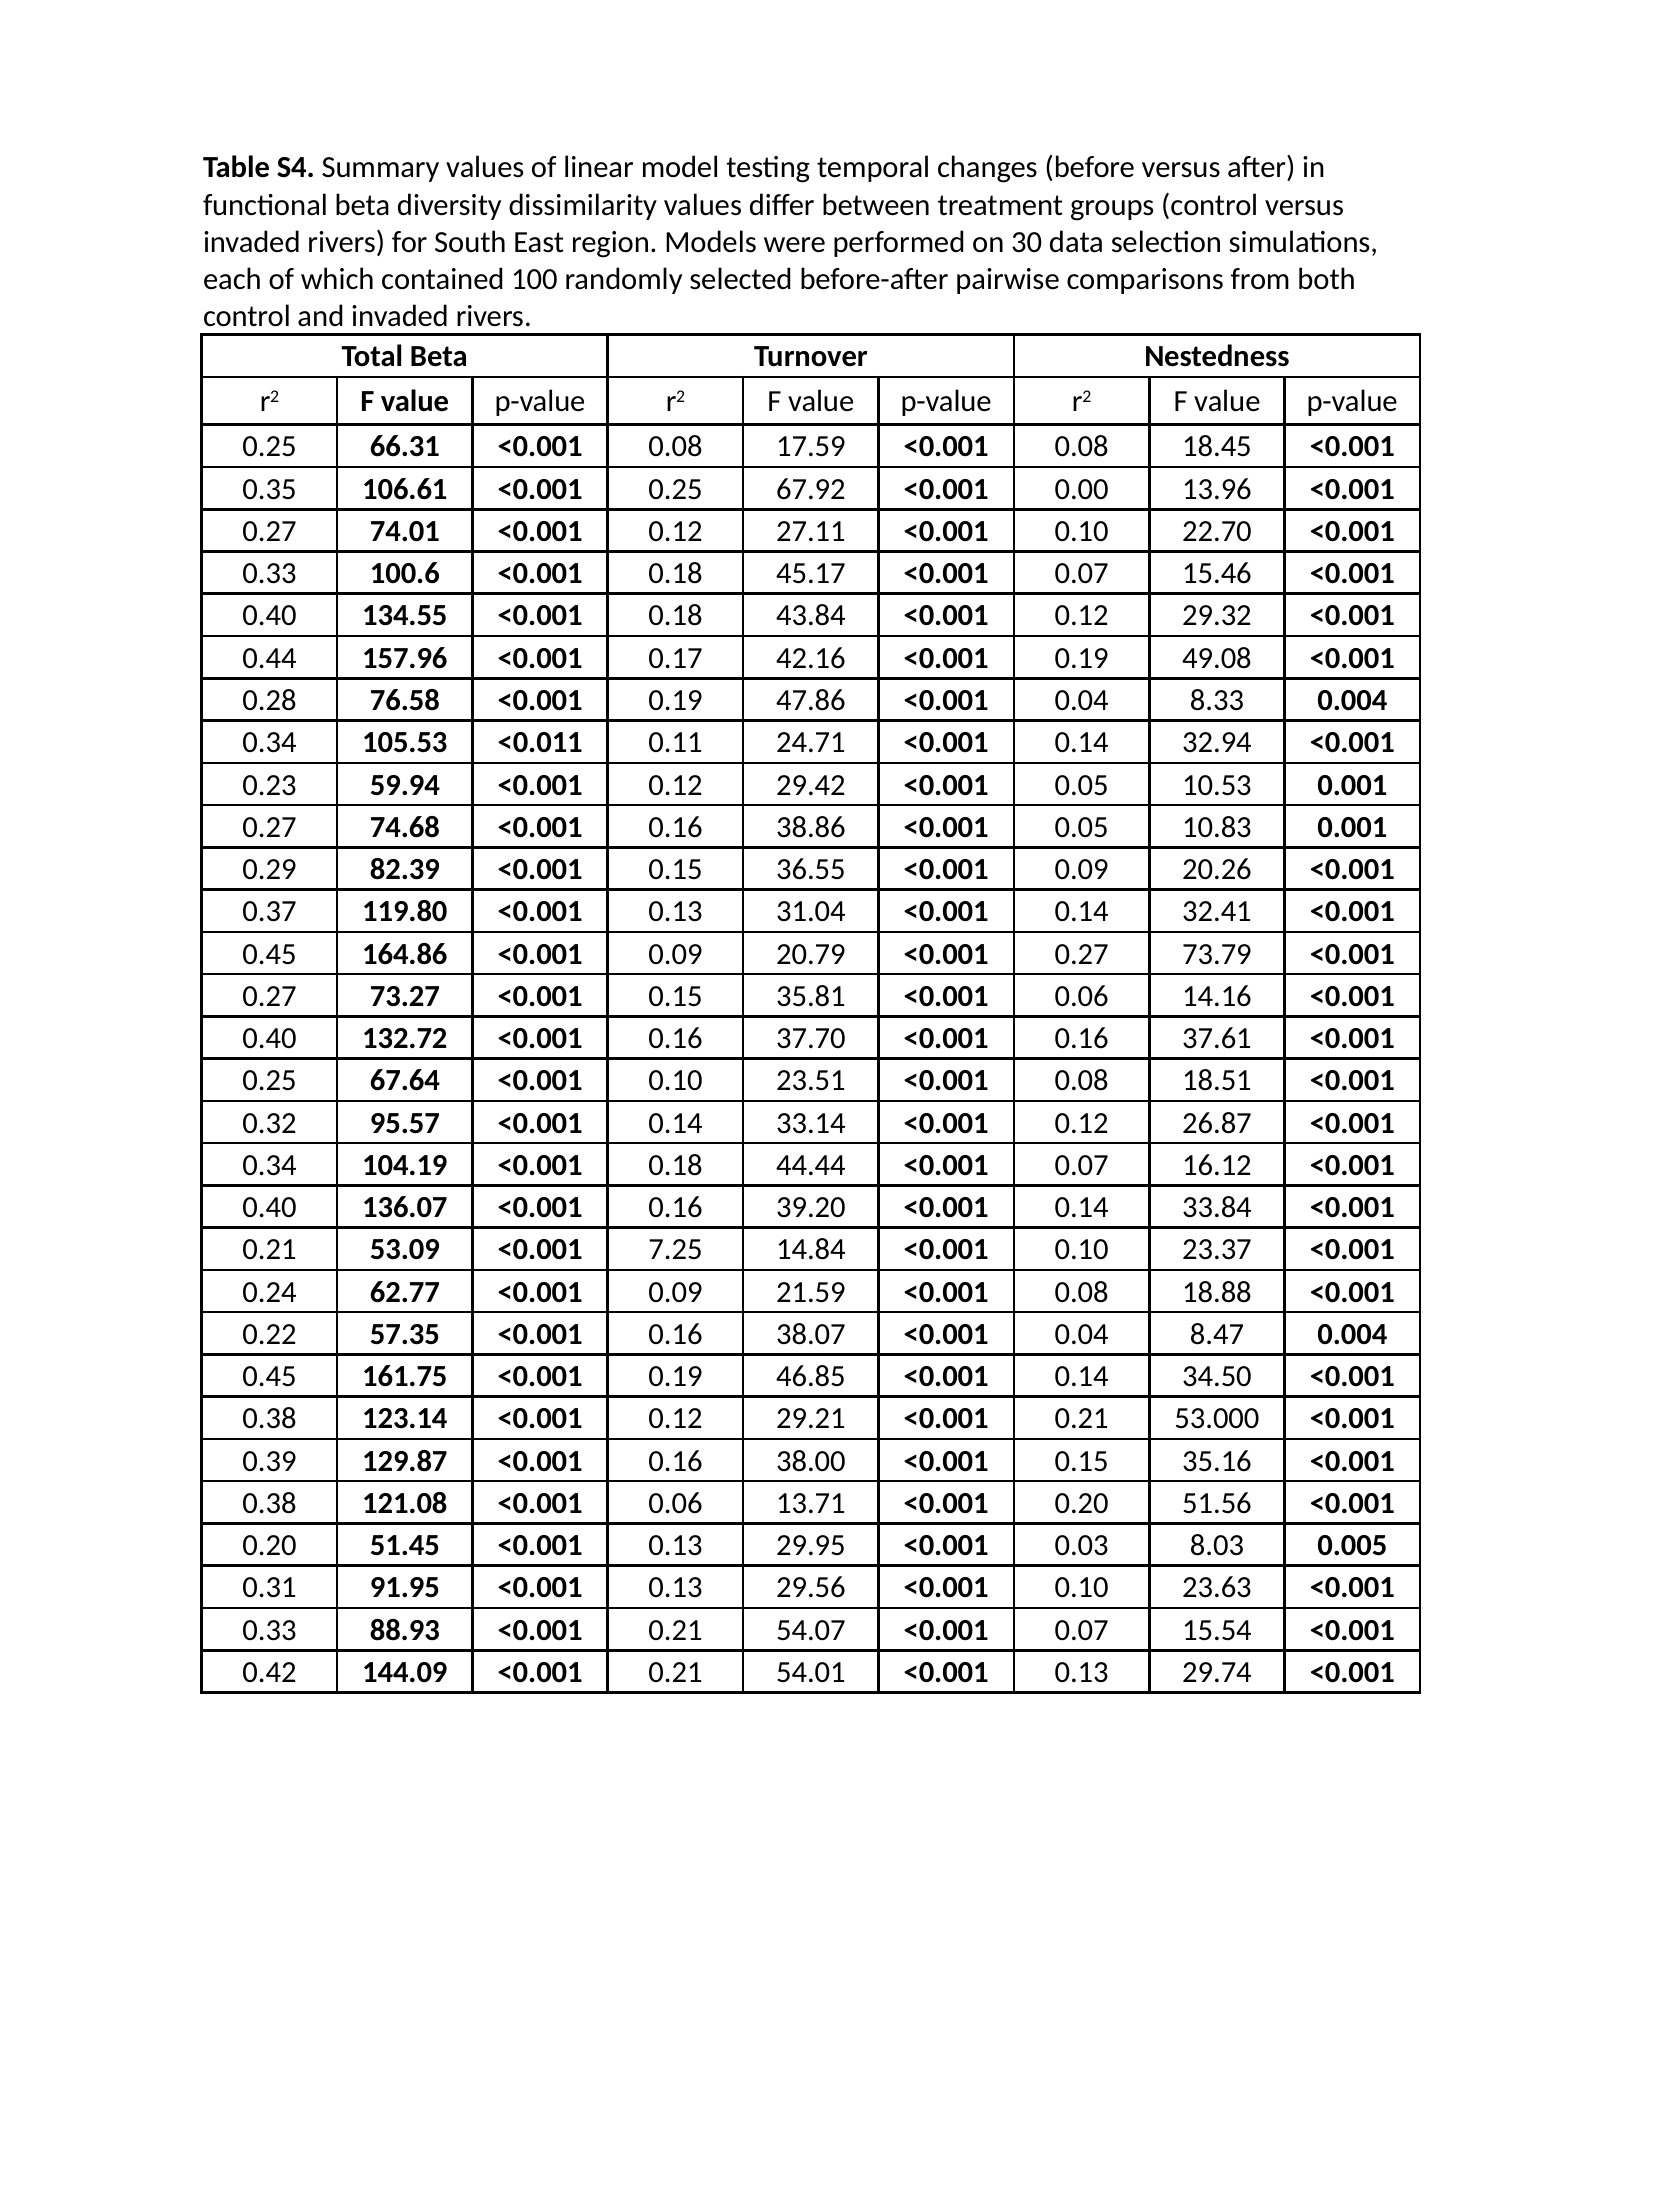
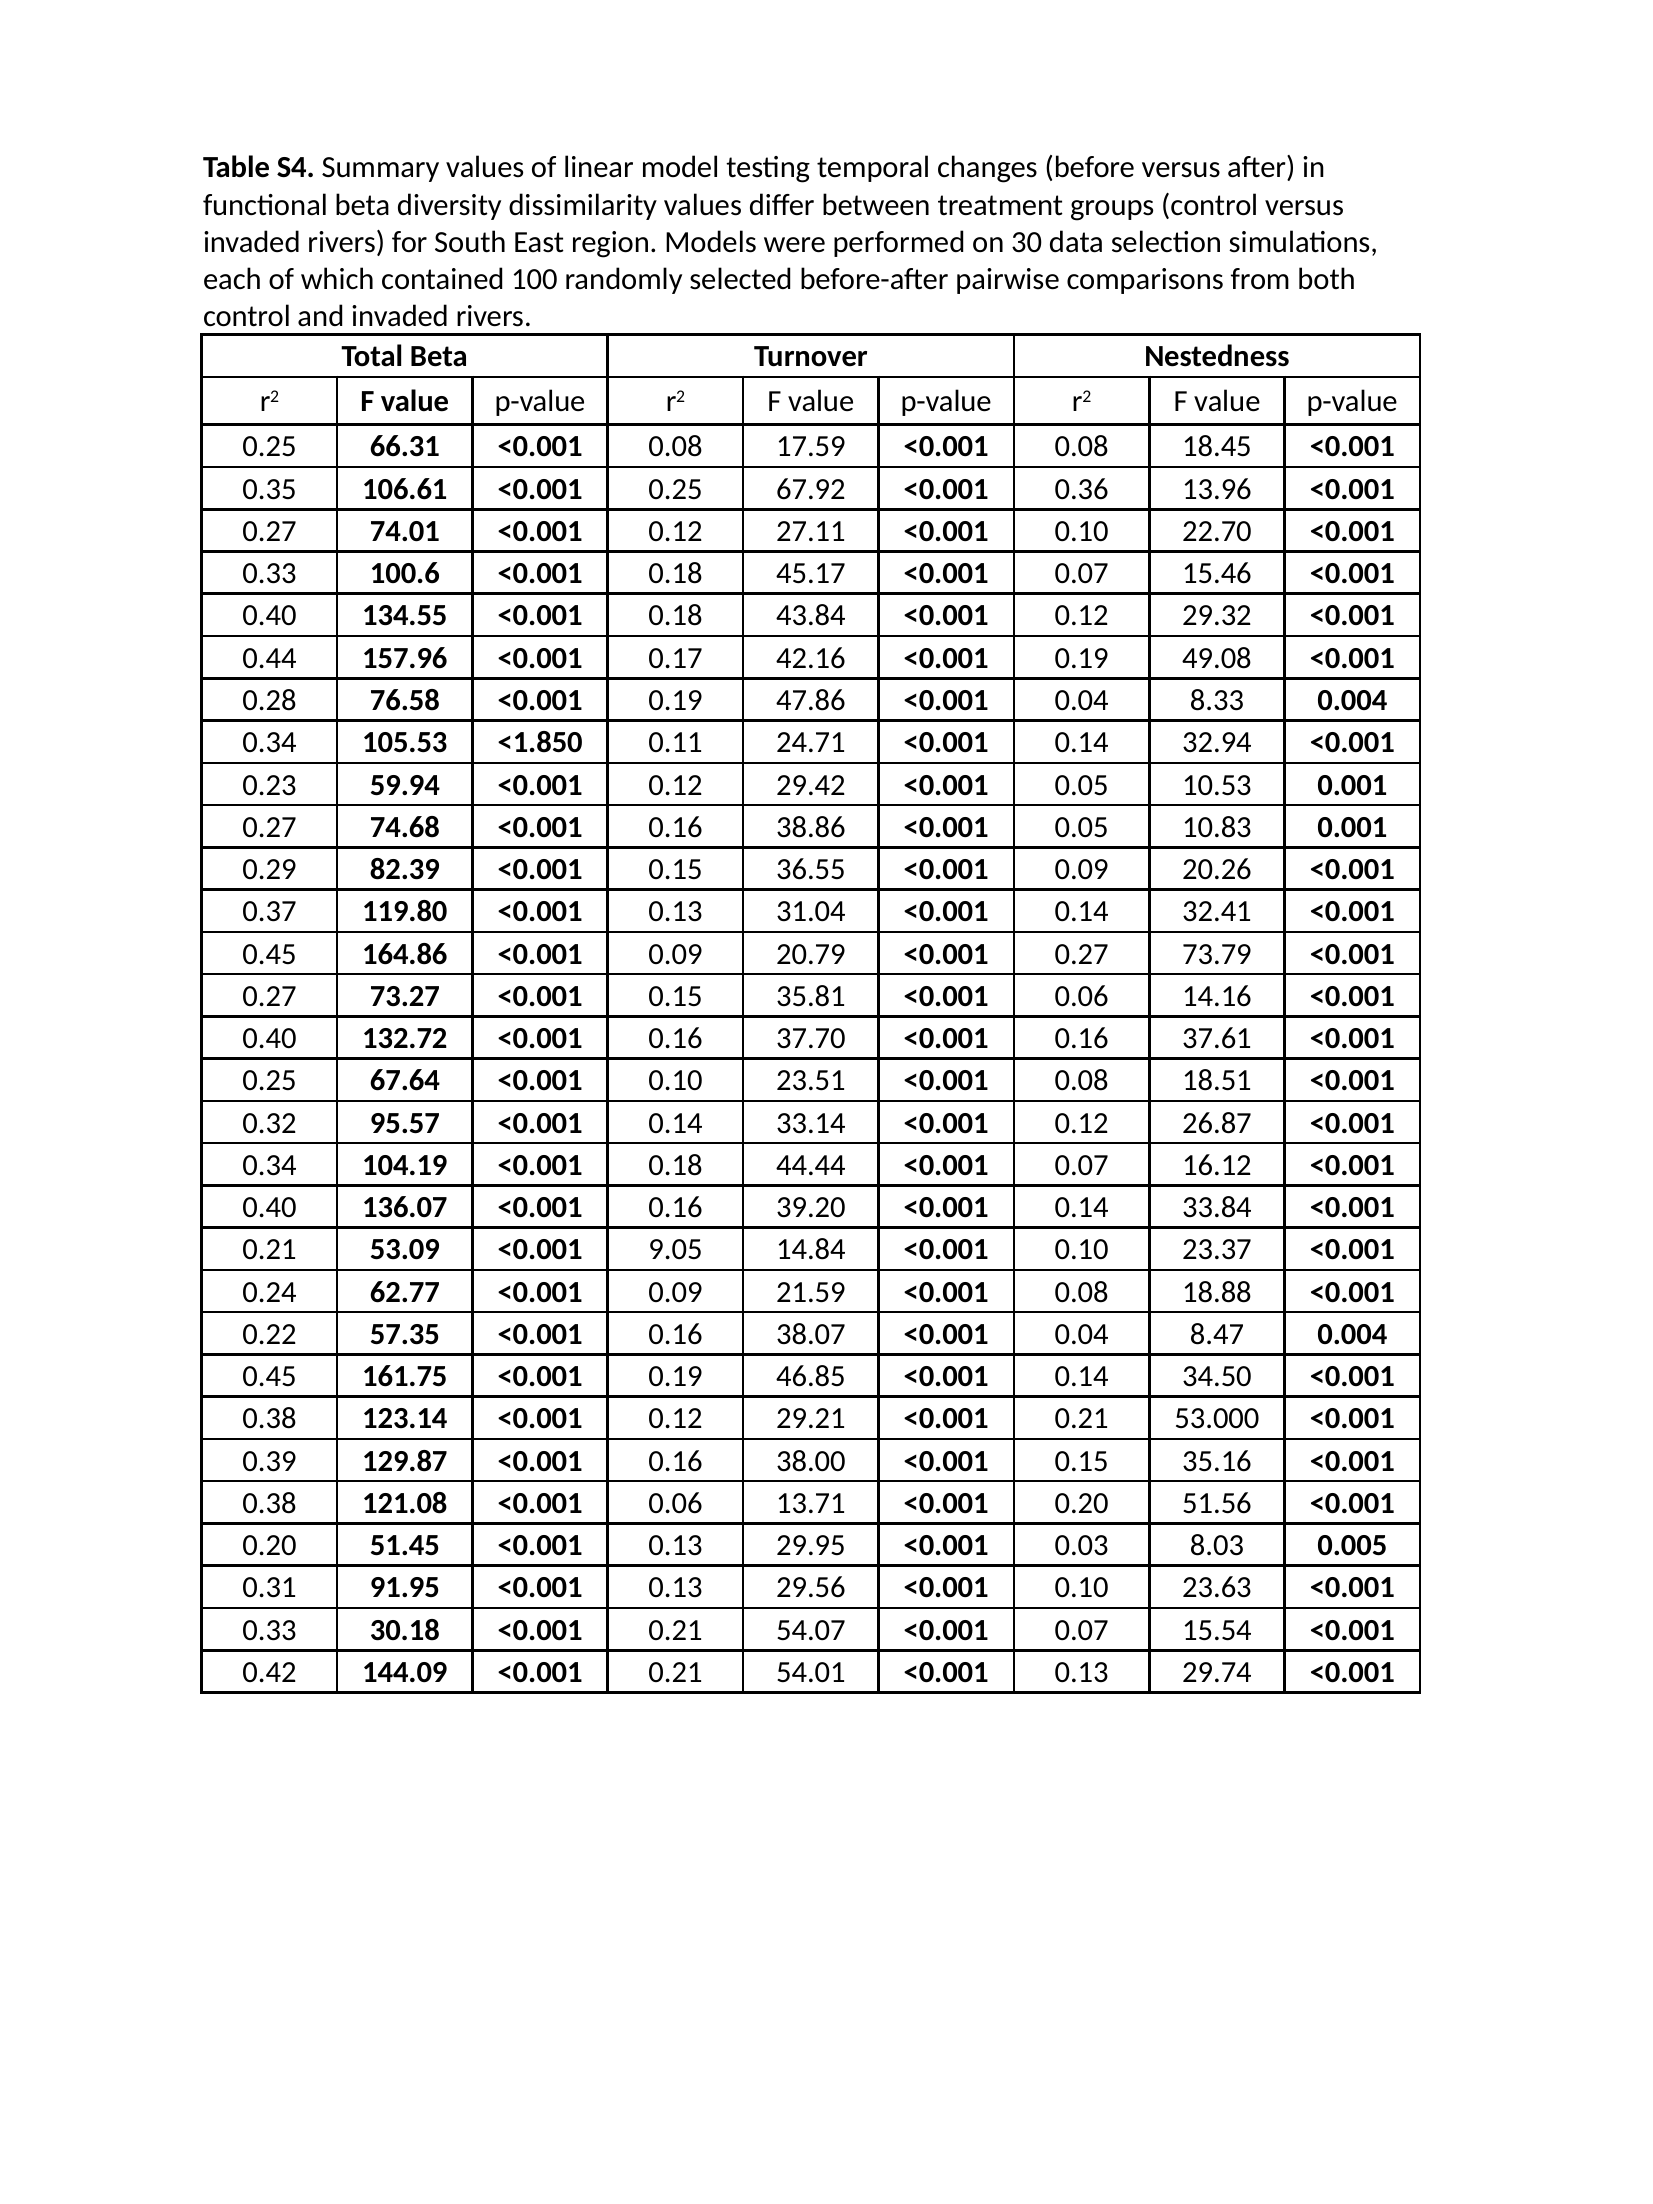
0.00: 0.00 -> 0.36 (1082, 489)
<0.011: <0.011 -> <1.850 (540, 743)
7.25: 7.25 -> 9.05 (676, 1250)
88.93: 88.93 -> 30.18 (405, 1630)
